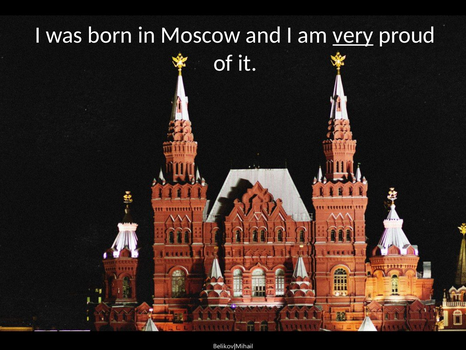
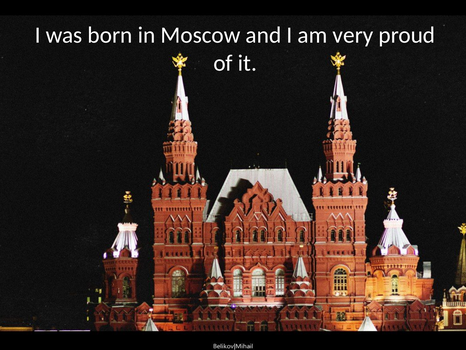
very underline: present -> none (353, 35)
